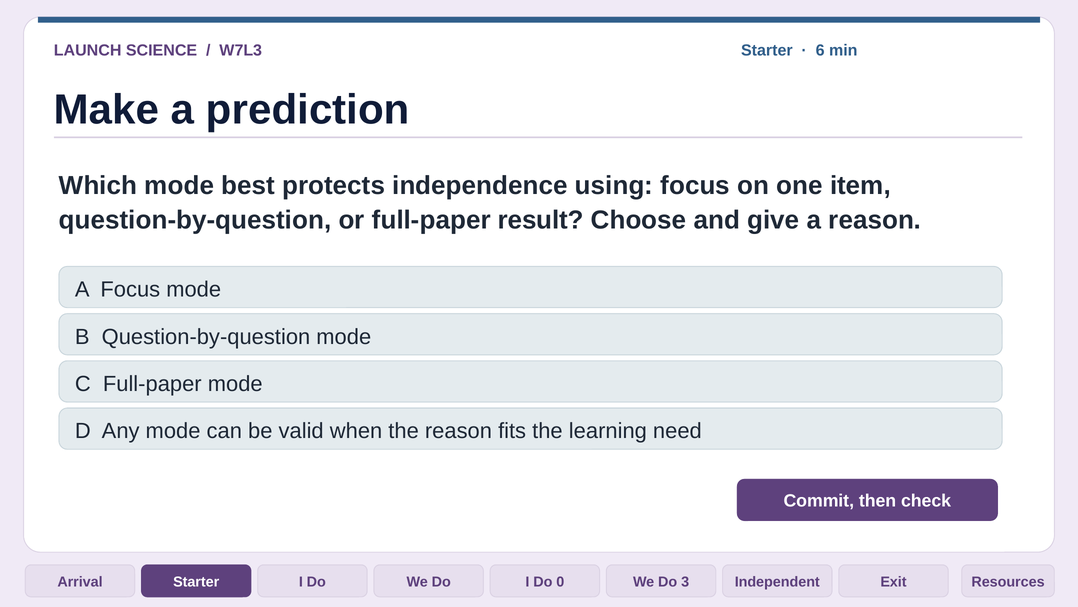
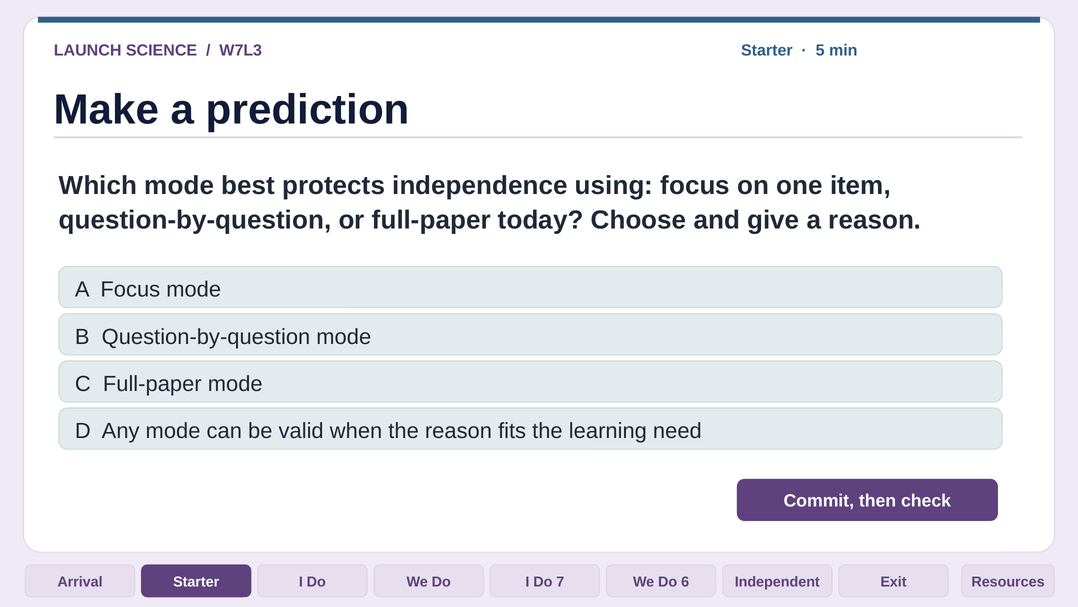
6: 6 -> 5 (820, 51)
result: result -> today (541, 220)
0: 0 -> 7 (560, 581)
3: 3 -> 6 (685, 581)
